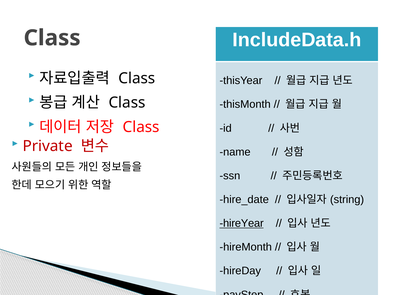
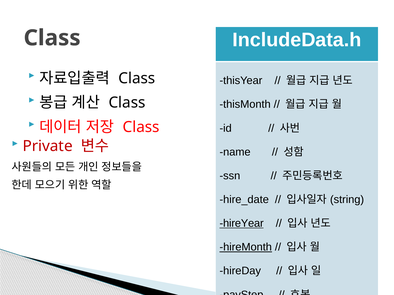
hireMonth underline: none -> present (246, 248)
